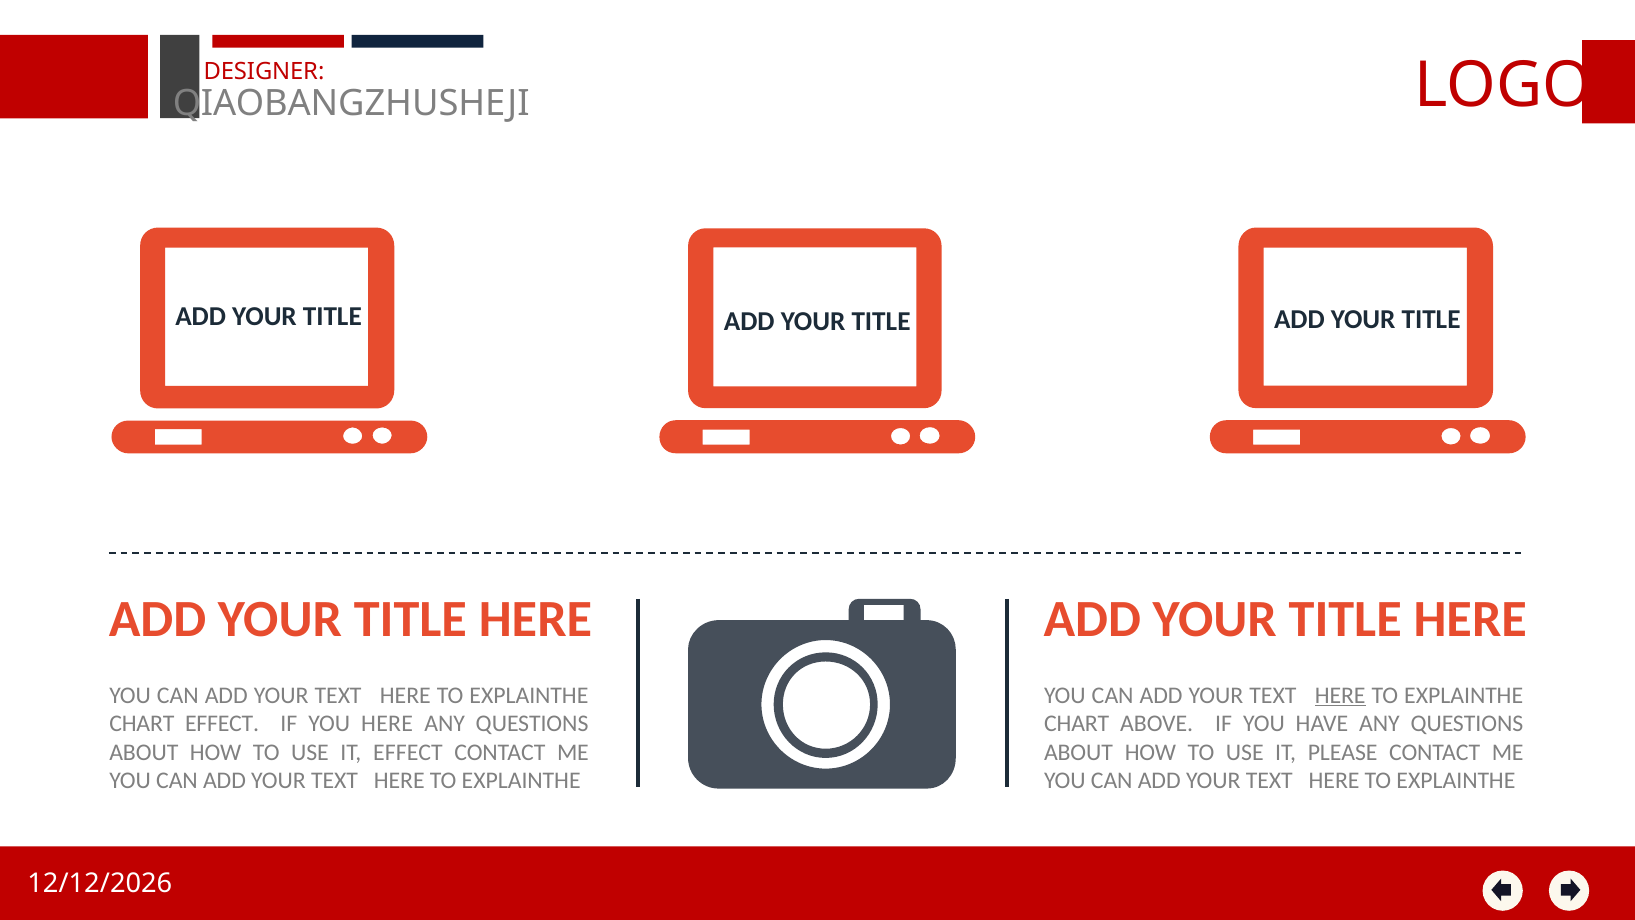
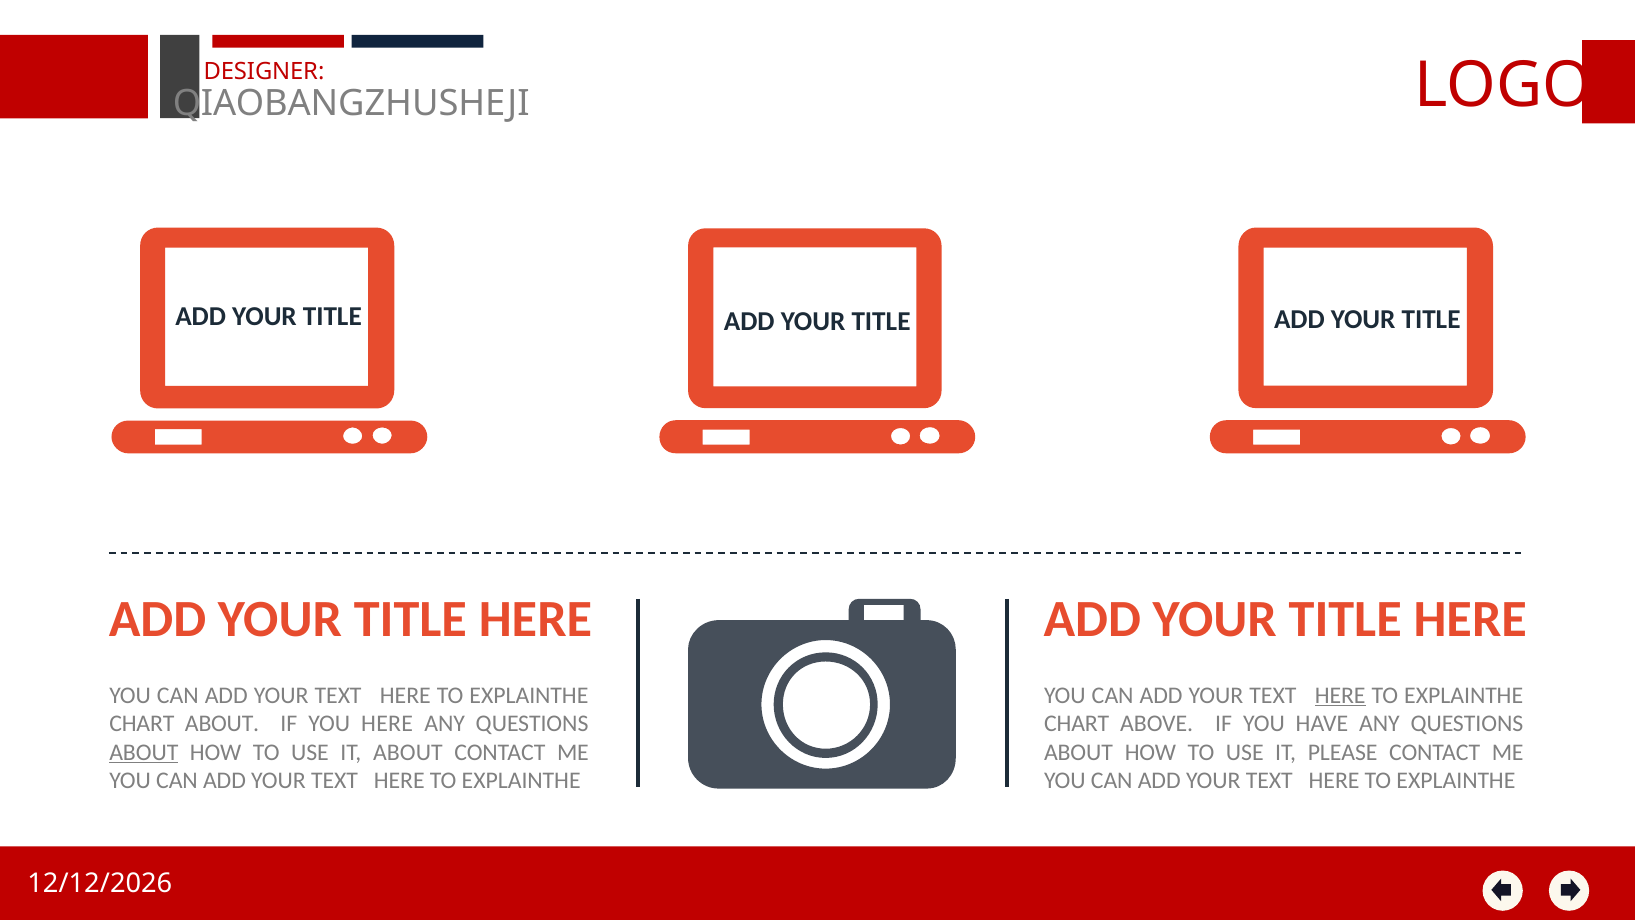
CHART EFFECT: EFFECT -> ABOUT (222, 724)
ABOUT underline: none -> present (144, 752)
IT EFFECT: EFFECT -> ABOUT (408, 752)
